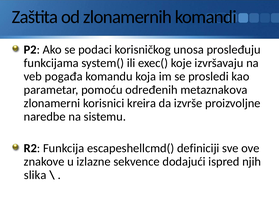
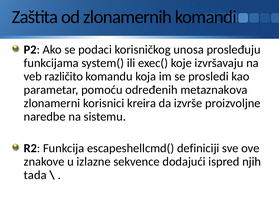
pogađa: pogađa -> različito (64, 76)
slika: slika -> tada (35, 175)
